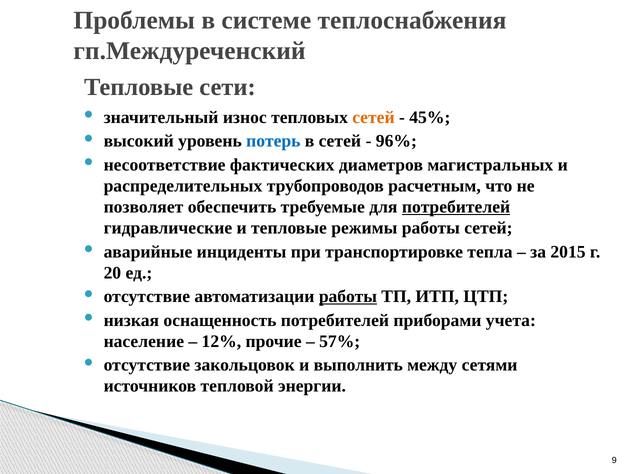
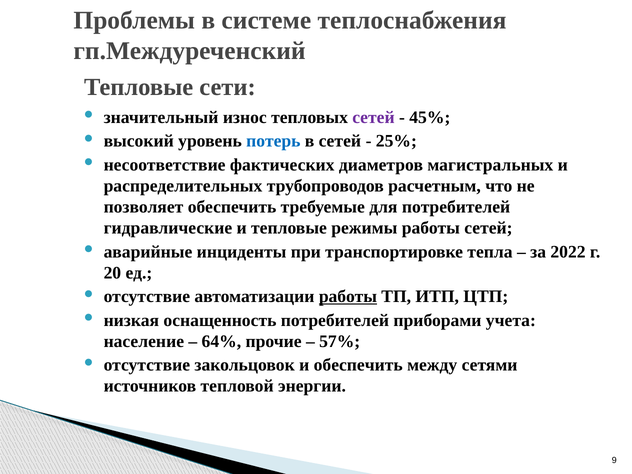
сетей colour: orange -> purple (373, 117)
96%: 96% -> 25% (396, 141)
потребителей underline: present -> none (456, 207)
2015: 2015 -> 2022 (568, 252)
12%: 12% -> 64% (221, 341)
и выполнить: выполнить -> обеспечить (358, 365)
